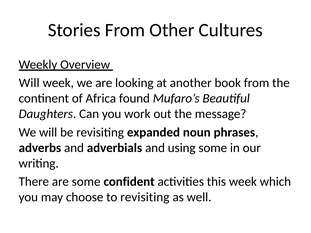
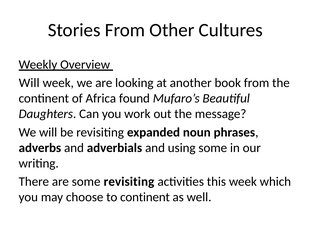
some confident: confident -> revisiting (129, 182)
to revisiting: revisiting -> continent (145, 197)
